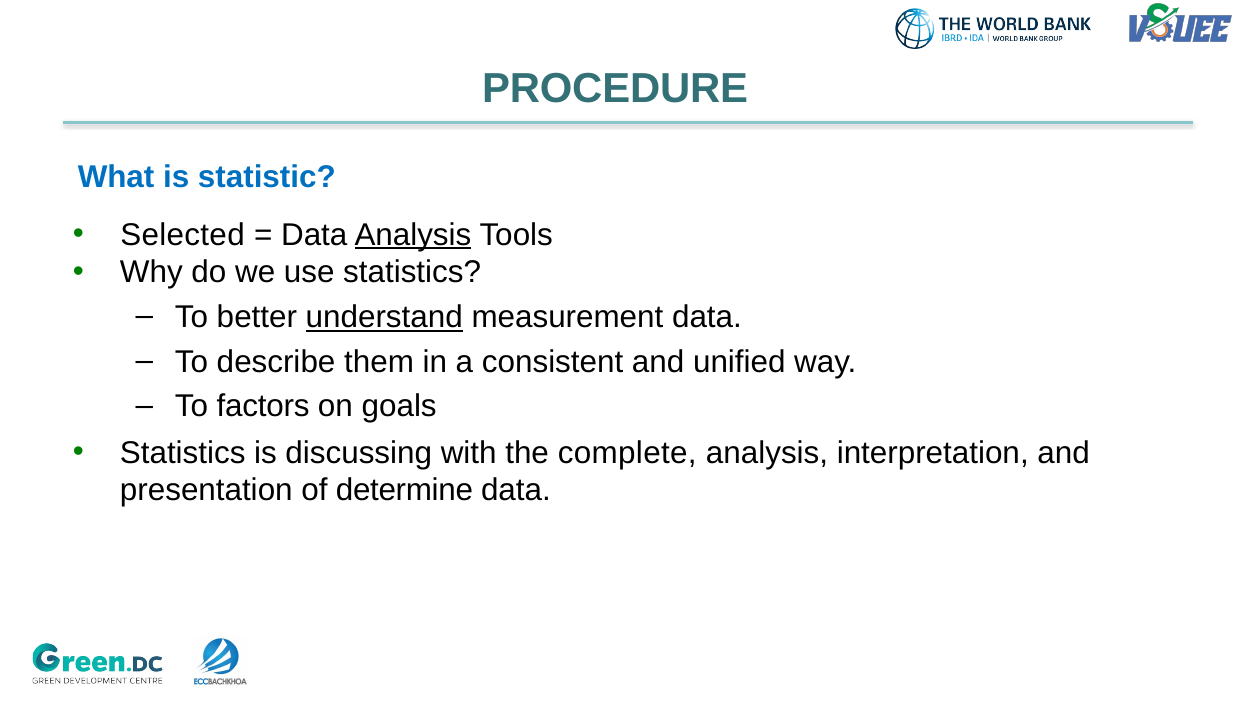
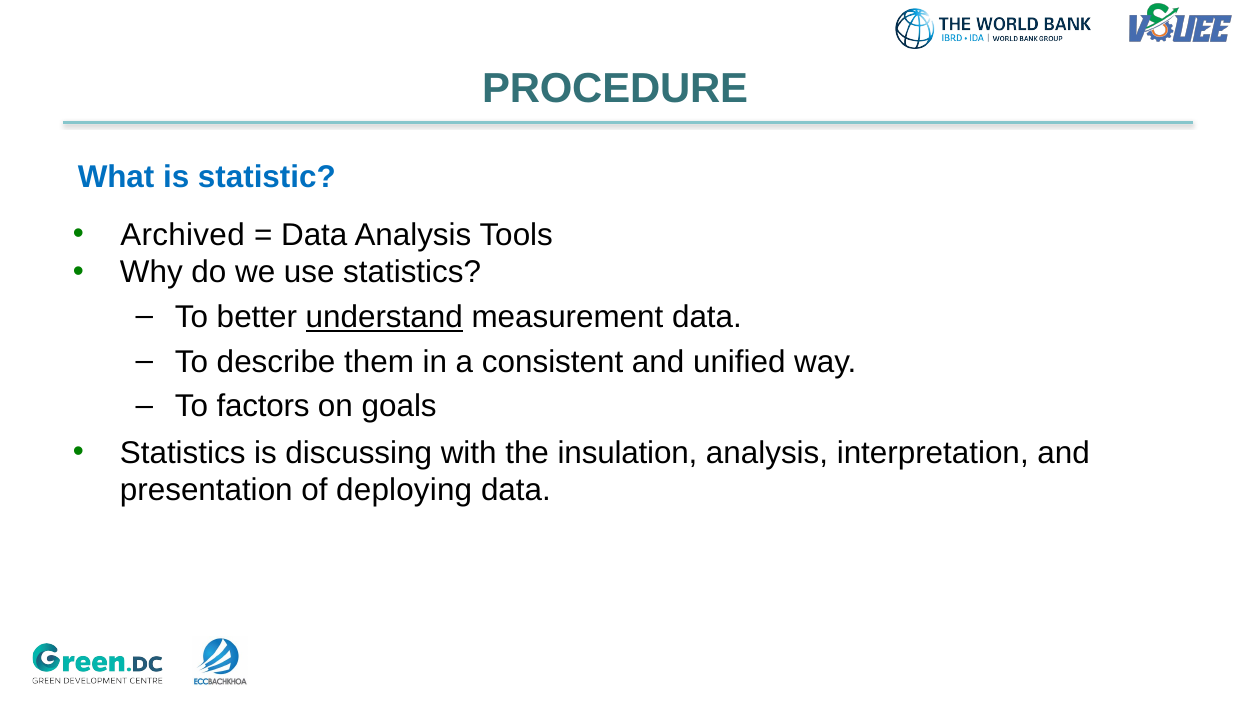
Selected: Selected -> Archived (183, 235)
Analysis underline: present -> none (413, 235)
complete: complete -> insulation (627, 452)
determine: determine -> deploying (404, 490)
